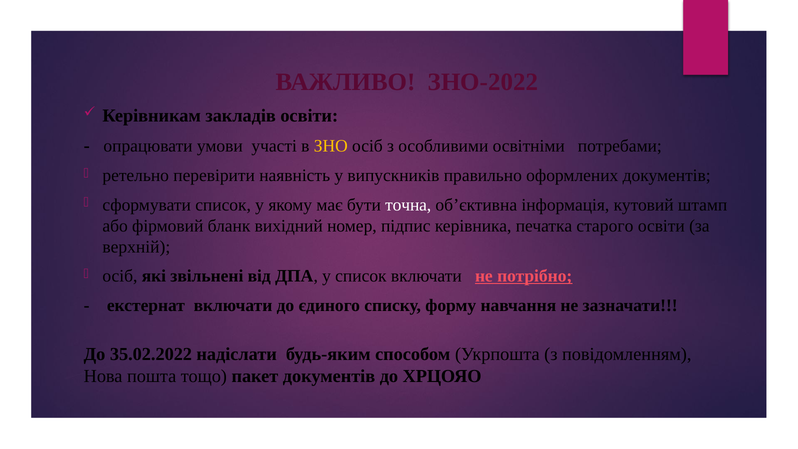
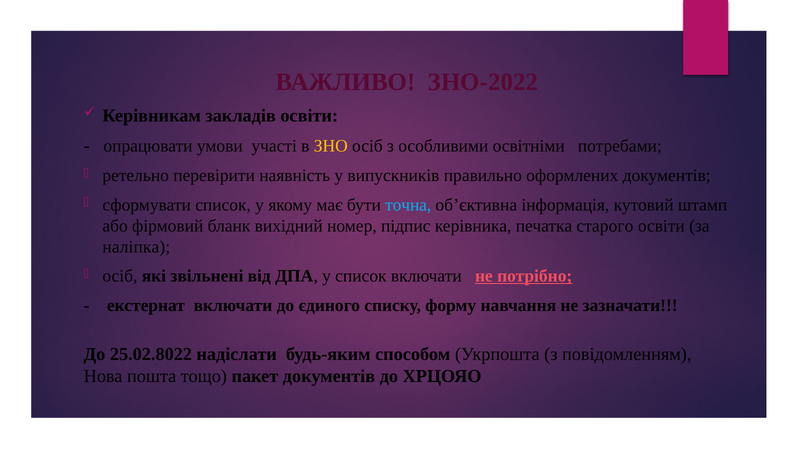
точна colour: white -> light blue (408, 205)
верхній: верхній -> наліпка (136, 247)
35.02.2022: 35.02.2022 -> 25.02.8022 (151, 354)
